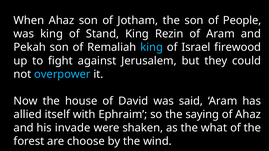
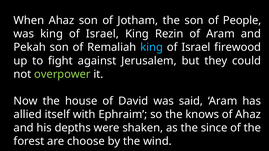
was king of Stand: Stand -> Israel (102, 34)
overpower colour: light blue -> light green (62, 74)
saying: saying -> knows (202, 115)
invade: invade -> depths (73, 128)
what: what -> since (214, 128)
